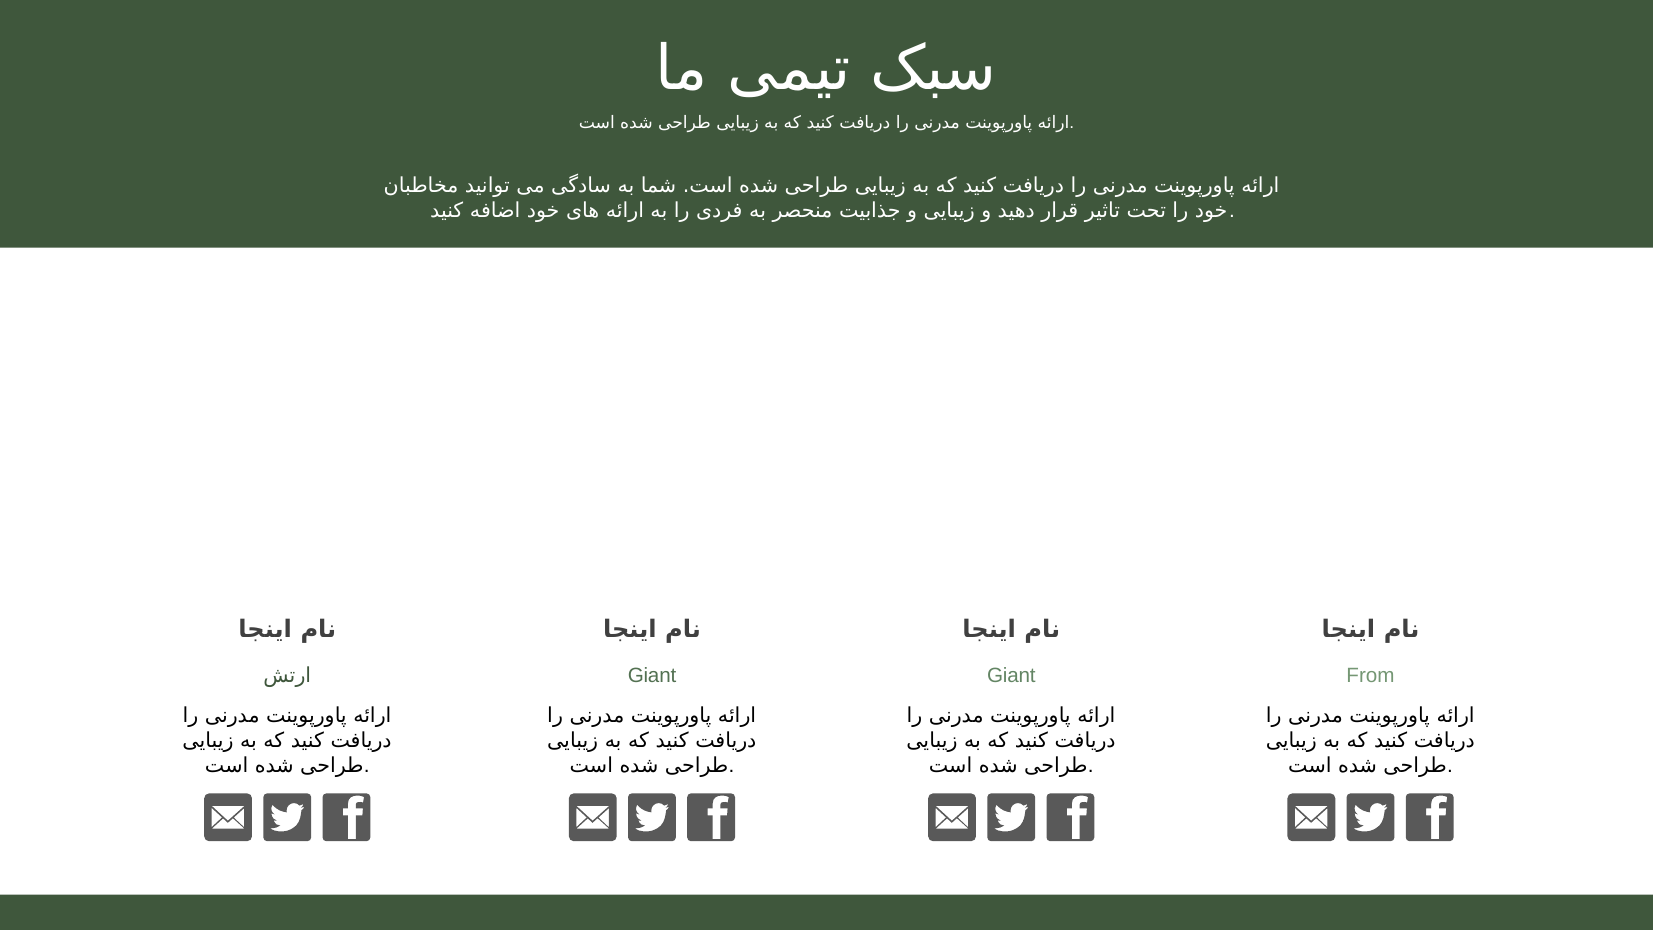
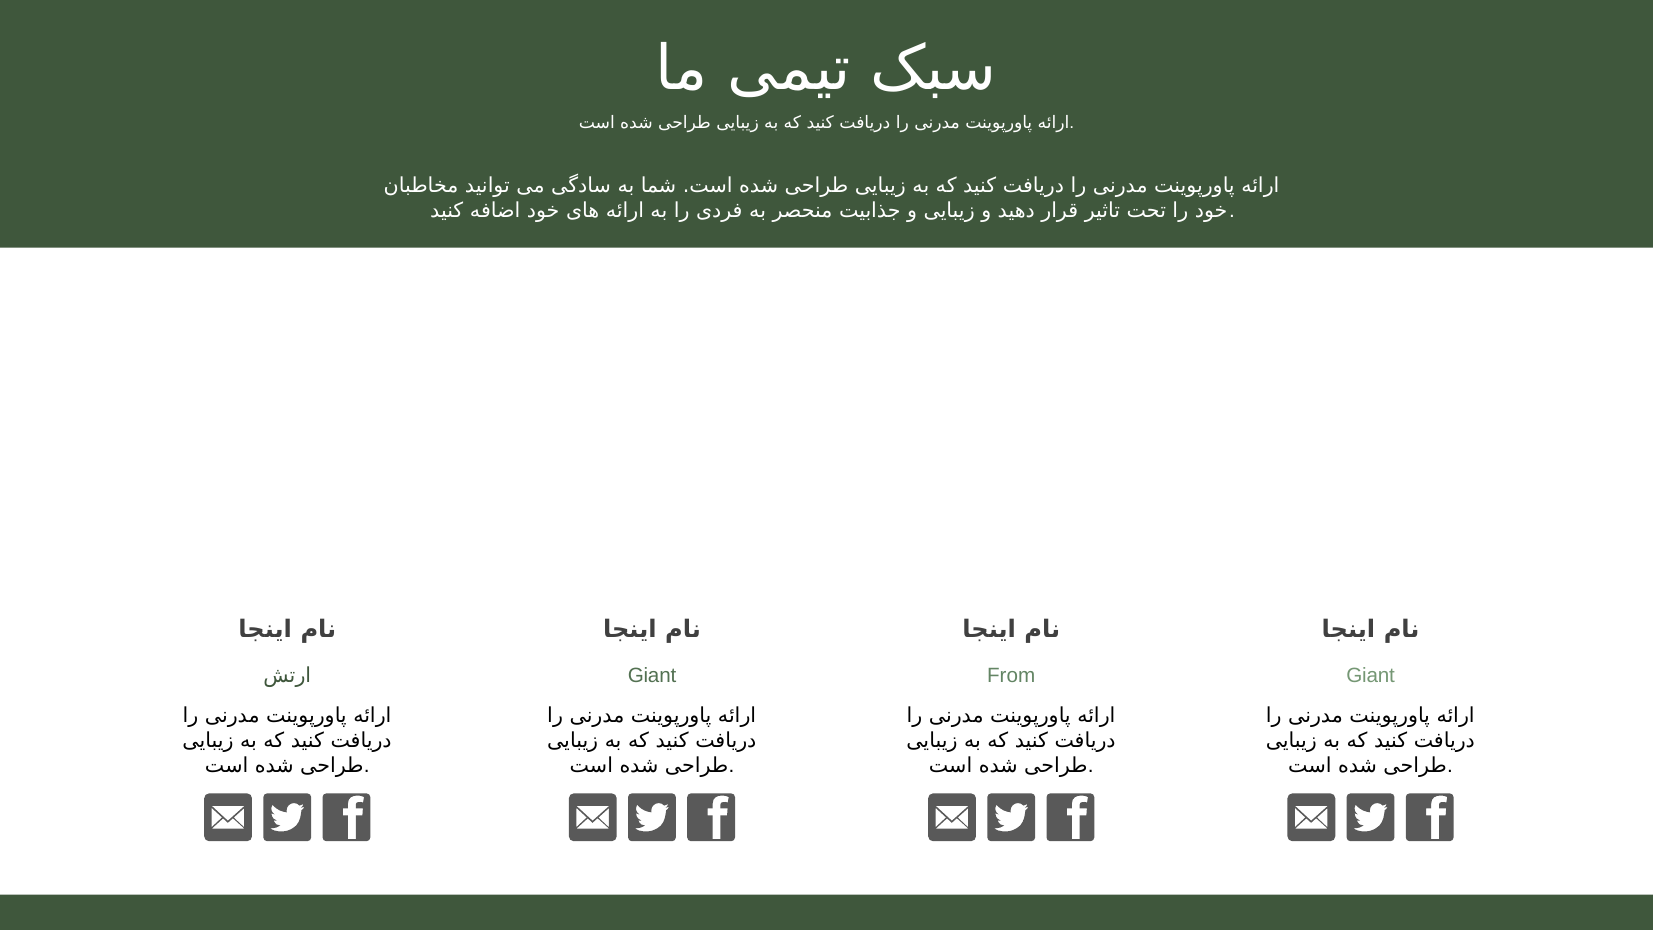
Giant: Giant -> From (1011, 675)
From: From -> Giant (1371, 675)
